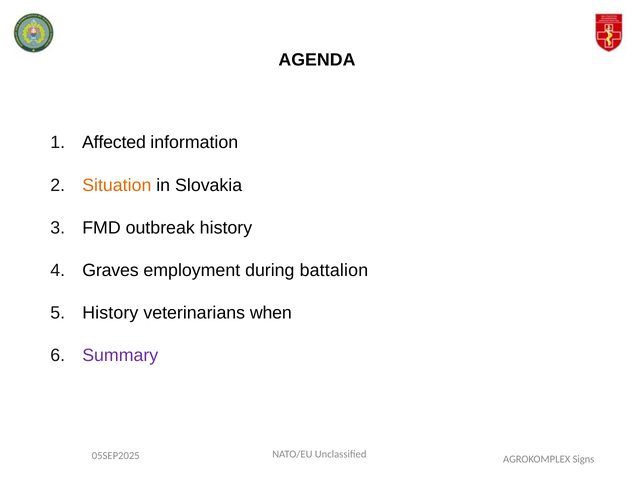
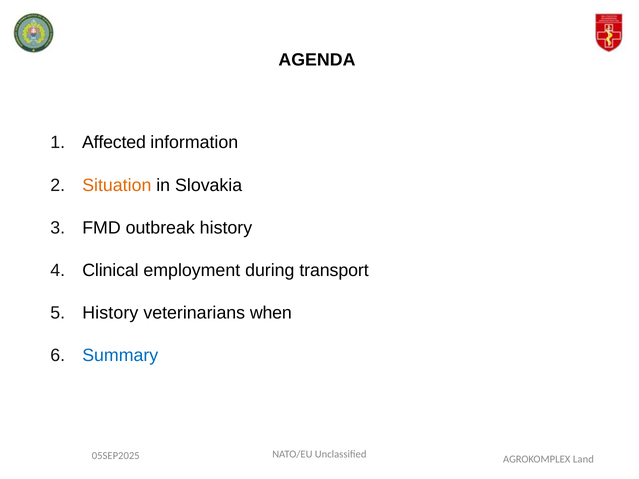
Graves: Graves -> Clinical (110, 271)
battalion: battalion -> transport (334, 271)
Summary colour: purple -> blue (120, 356)
Signs: Signs -> Land (583, 460)
